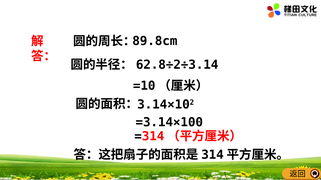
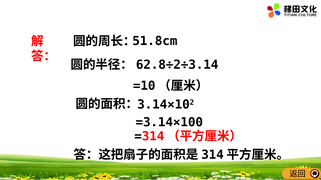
89.8cm: 89.8cm -> 51.8cm (155, 41)
